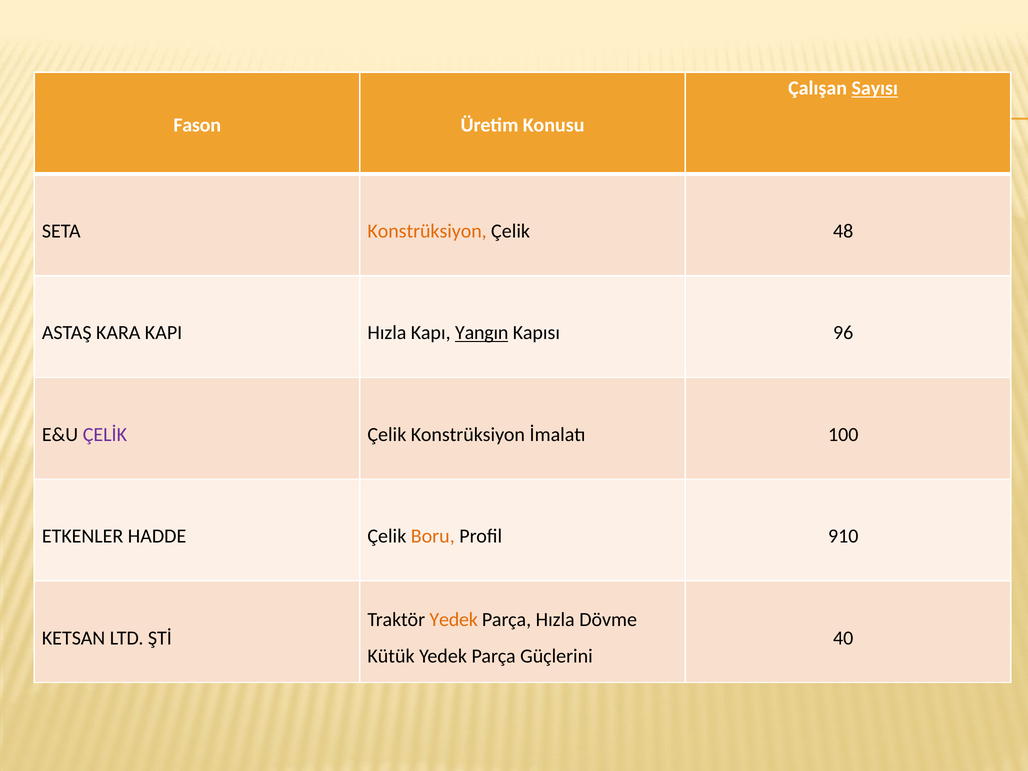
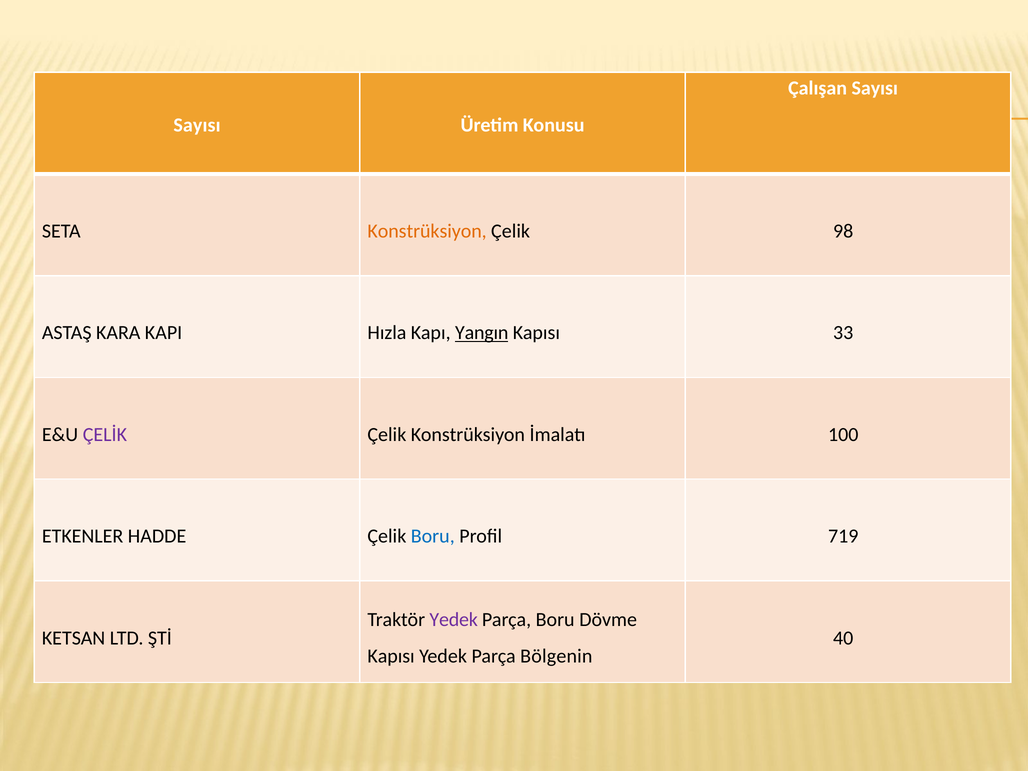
Sayısı underline: present -> none (875, 88)
Fason: Fason -> Sayısı (197, 125)
48: 48 -> 98 (843, 231)
96: 96 -> 33 (843, 333)
Boru colour: orange -> blue (433, 536)
910: 910 -> 719 (843, 536)
Yedek colour: orange -> purple (454, 620)
Parça Hızla: Hızla -> Boru (555, 620)
Kütük: Kütük -> Kapısı (391, 656)
Güçlerini: Güçlerini -> Bölgenin (556, 656)
